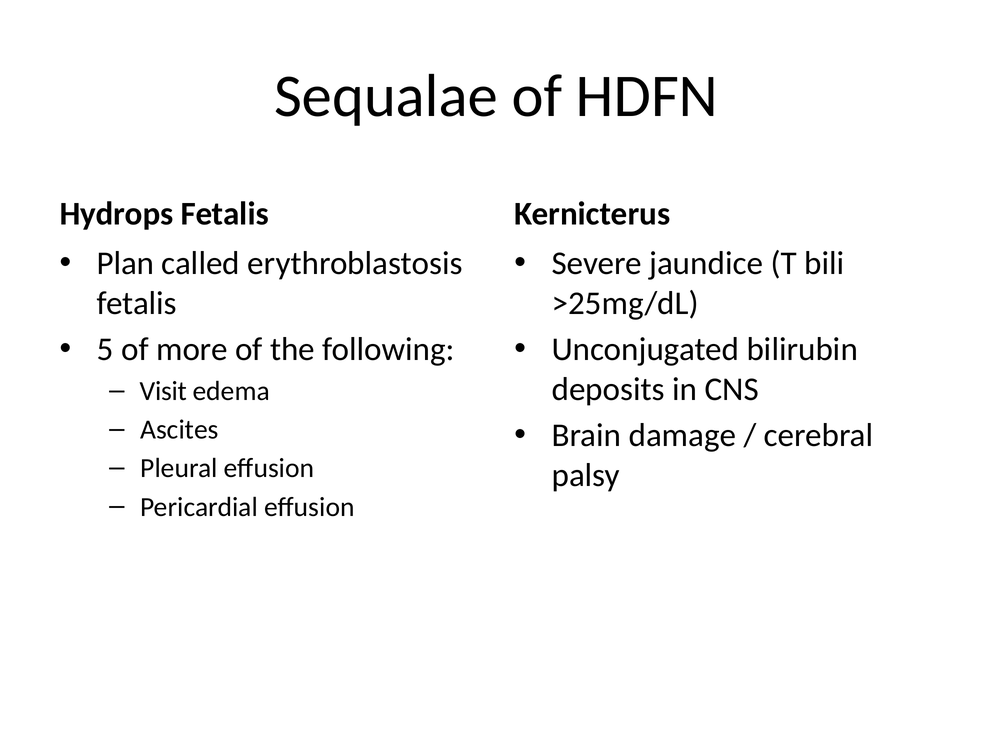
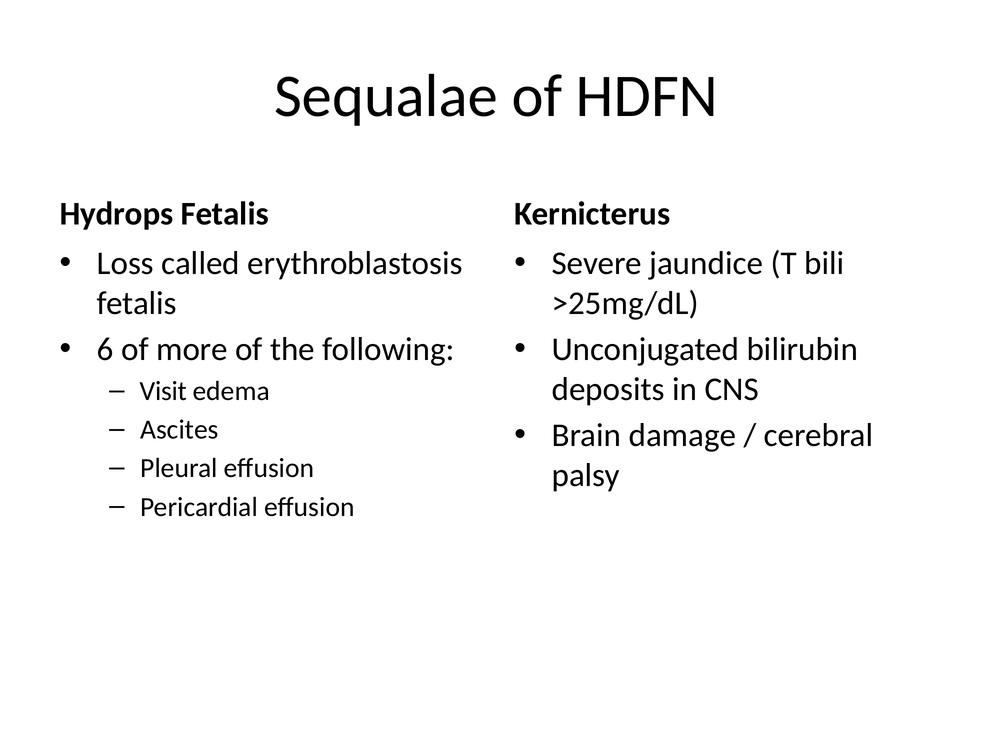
Plan: Plan -> Loss (125, 263)
5: 5 -> 6 (105, 349)
